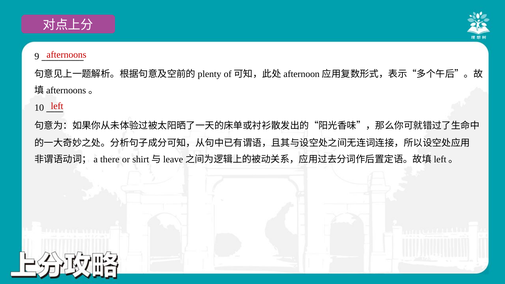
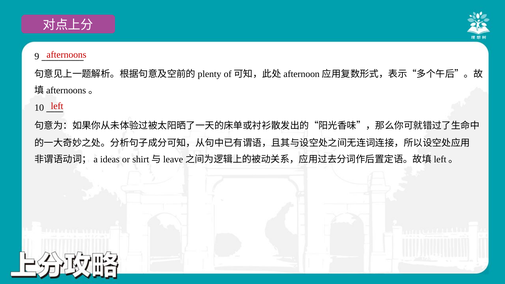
there: there -> ideas (110, 159)
